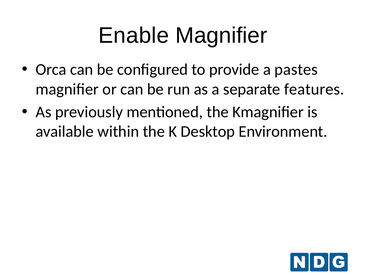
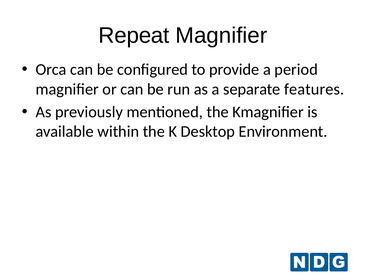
Enable: Enable -> Repeat (134, 35)
pastes: pastes -> period (296, 69)
